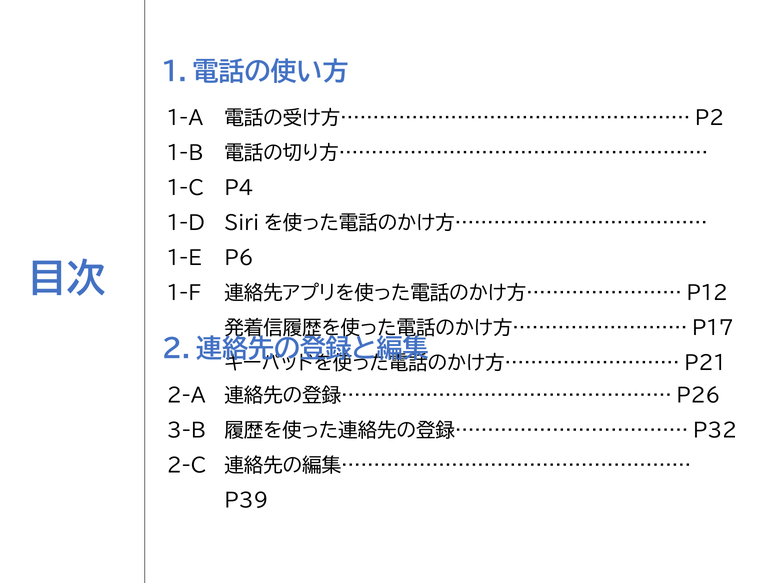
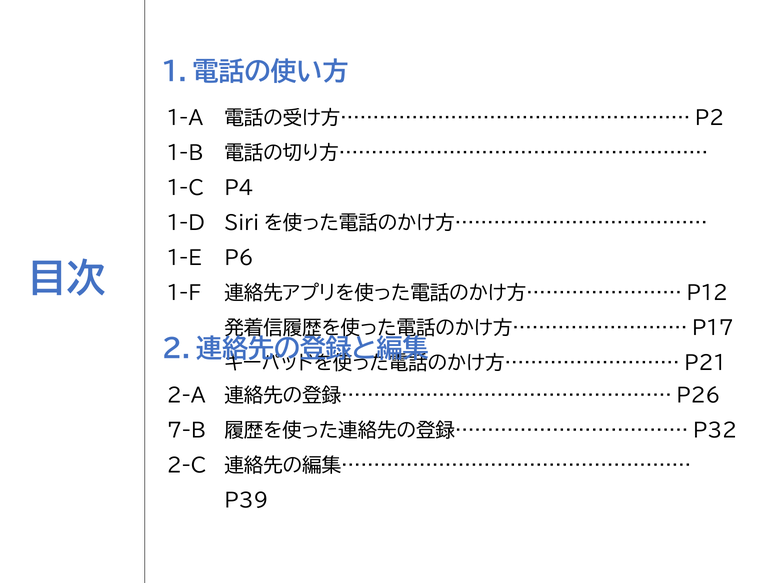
3-B: 3-B -> 7-B (186, 431)
